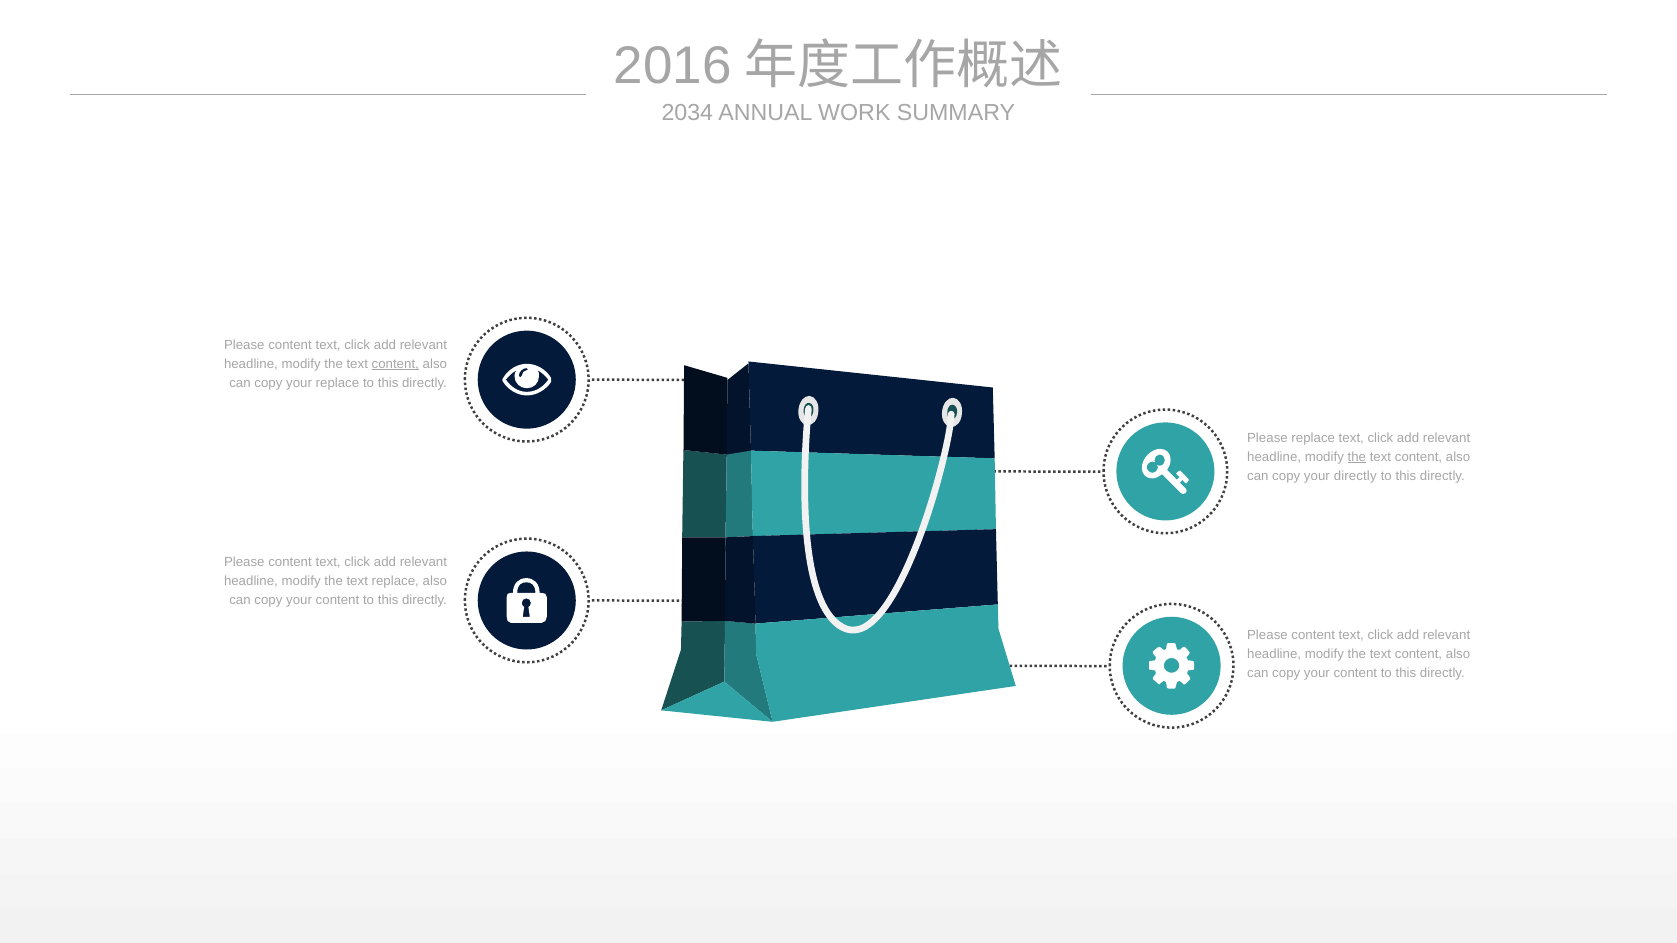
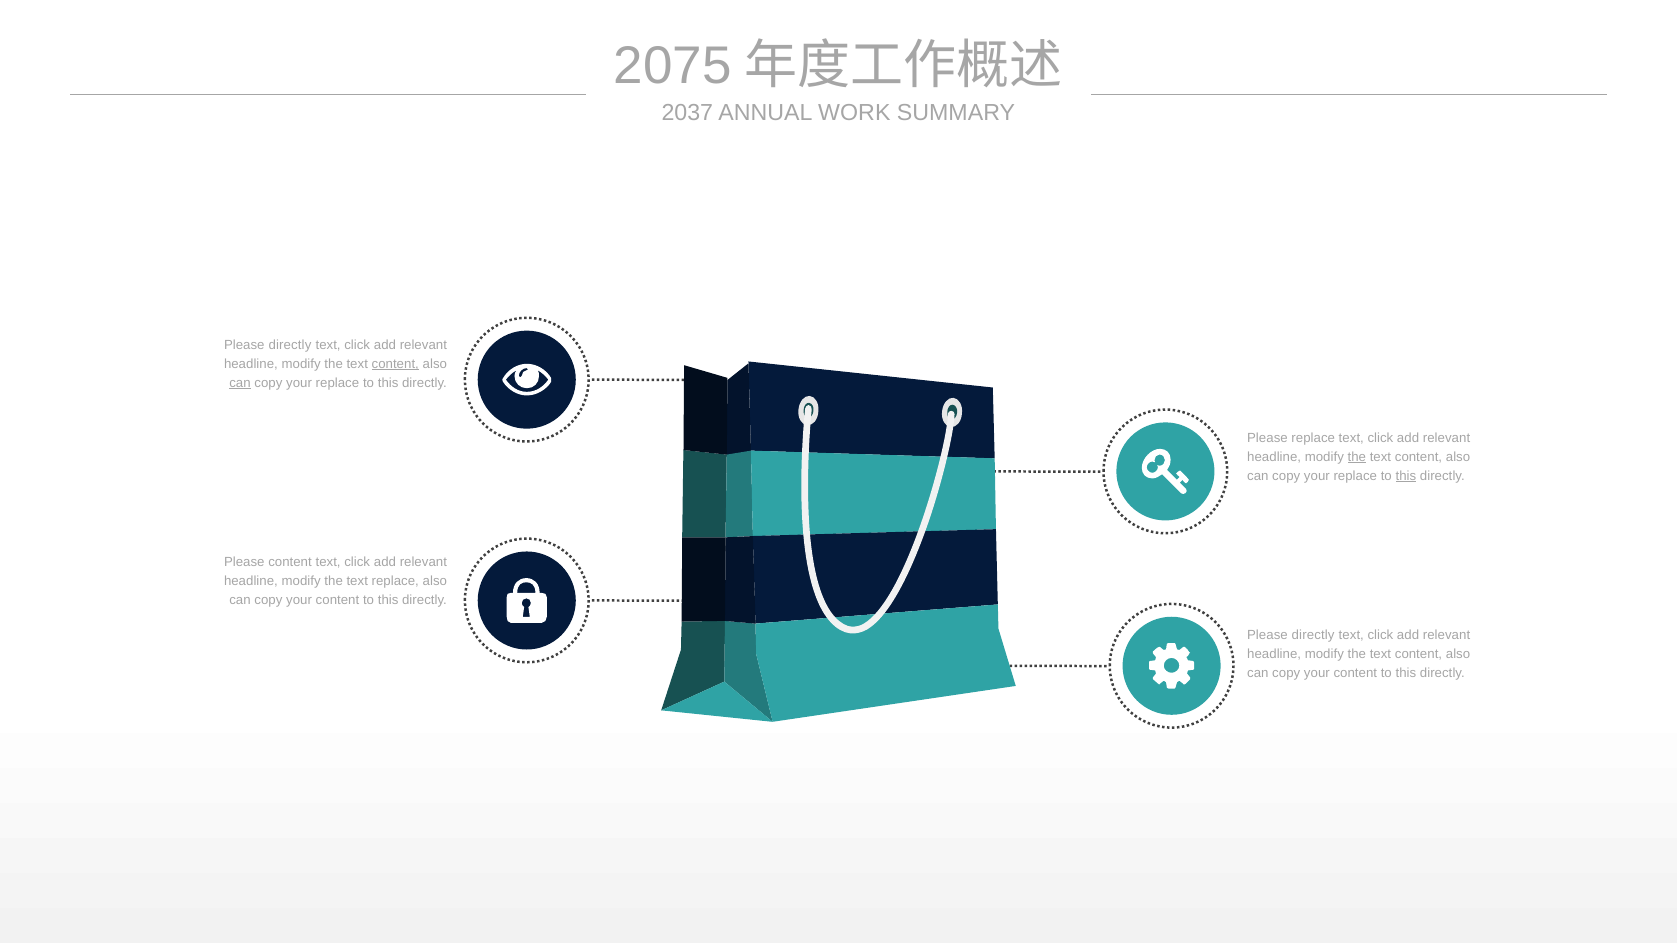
2016: 2016 -> 2075 (673, 66)
2034: 2034 -> 2037 (687, 113)
content: content -> directly (290, 345)
can underline: none -> present (240, 383)
directly: directly -> replace (1355, 476)
this underline: none -> present (1406, 476)
content: content -> directly (1313, 635)
